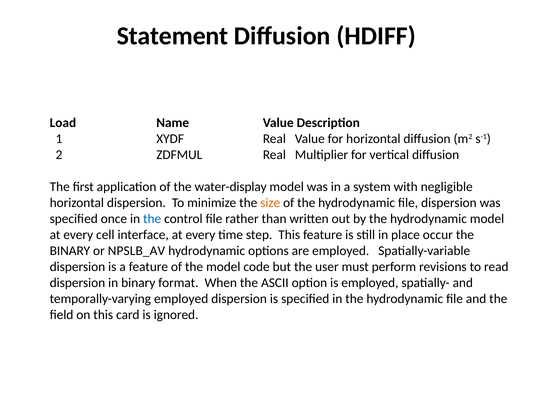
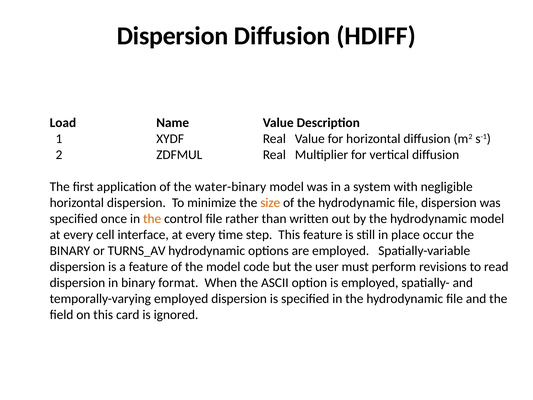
Statement: Statement -> Dispersion (173, 36)
water-display: water-display -> water-binary (231, 187)
the colour: blue -> orange (152, 219)
NPSLB_AV: NPSLB_AV -> TURNS_AV (137, 250)
